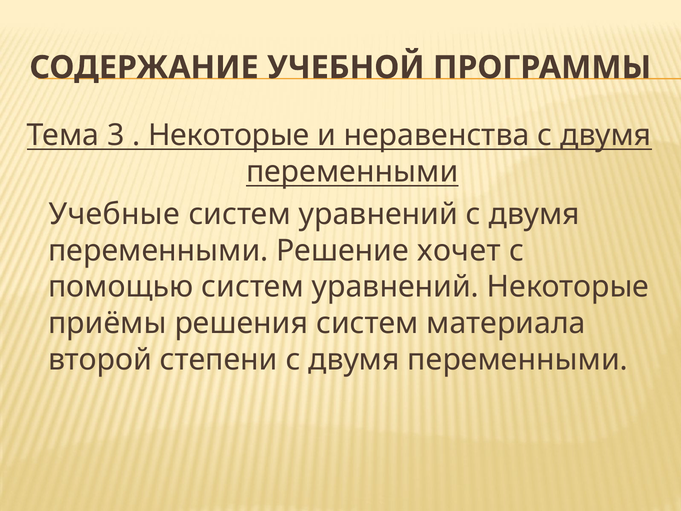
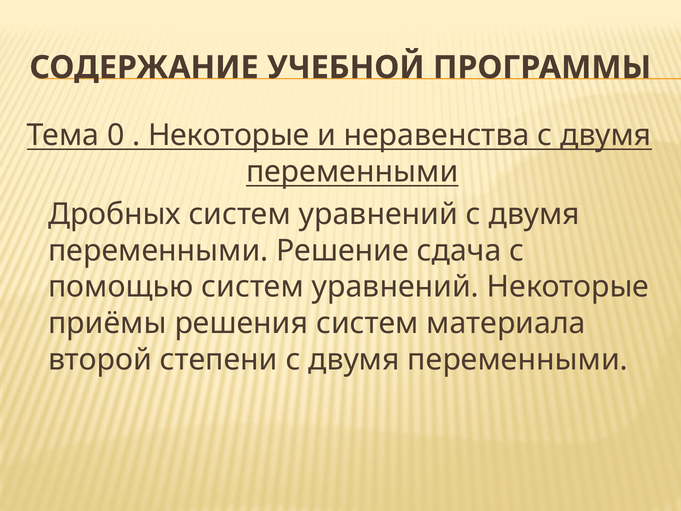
3: 3 -> 0 (116, 135)
Учебные: Учебные -> Дробных (115, 214)
хочет: хочет -> сдача (459, 250)
